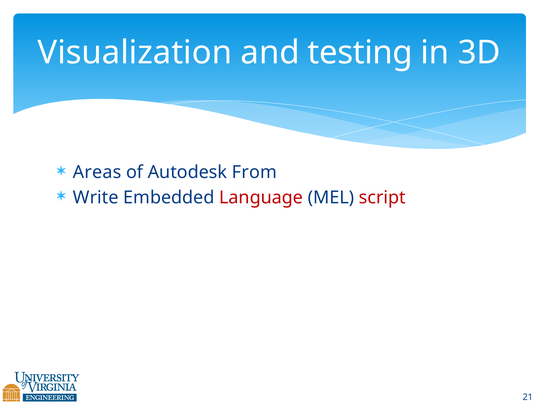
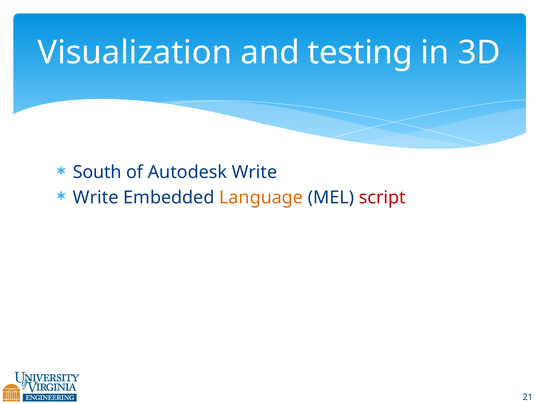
Areas: Areas -> South (97, 172)
Autodesk From: From -> Write (255, 172)
Language colour: red -> orange (261, 198)
